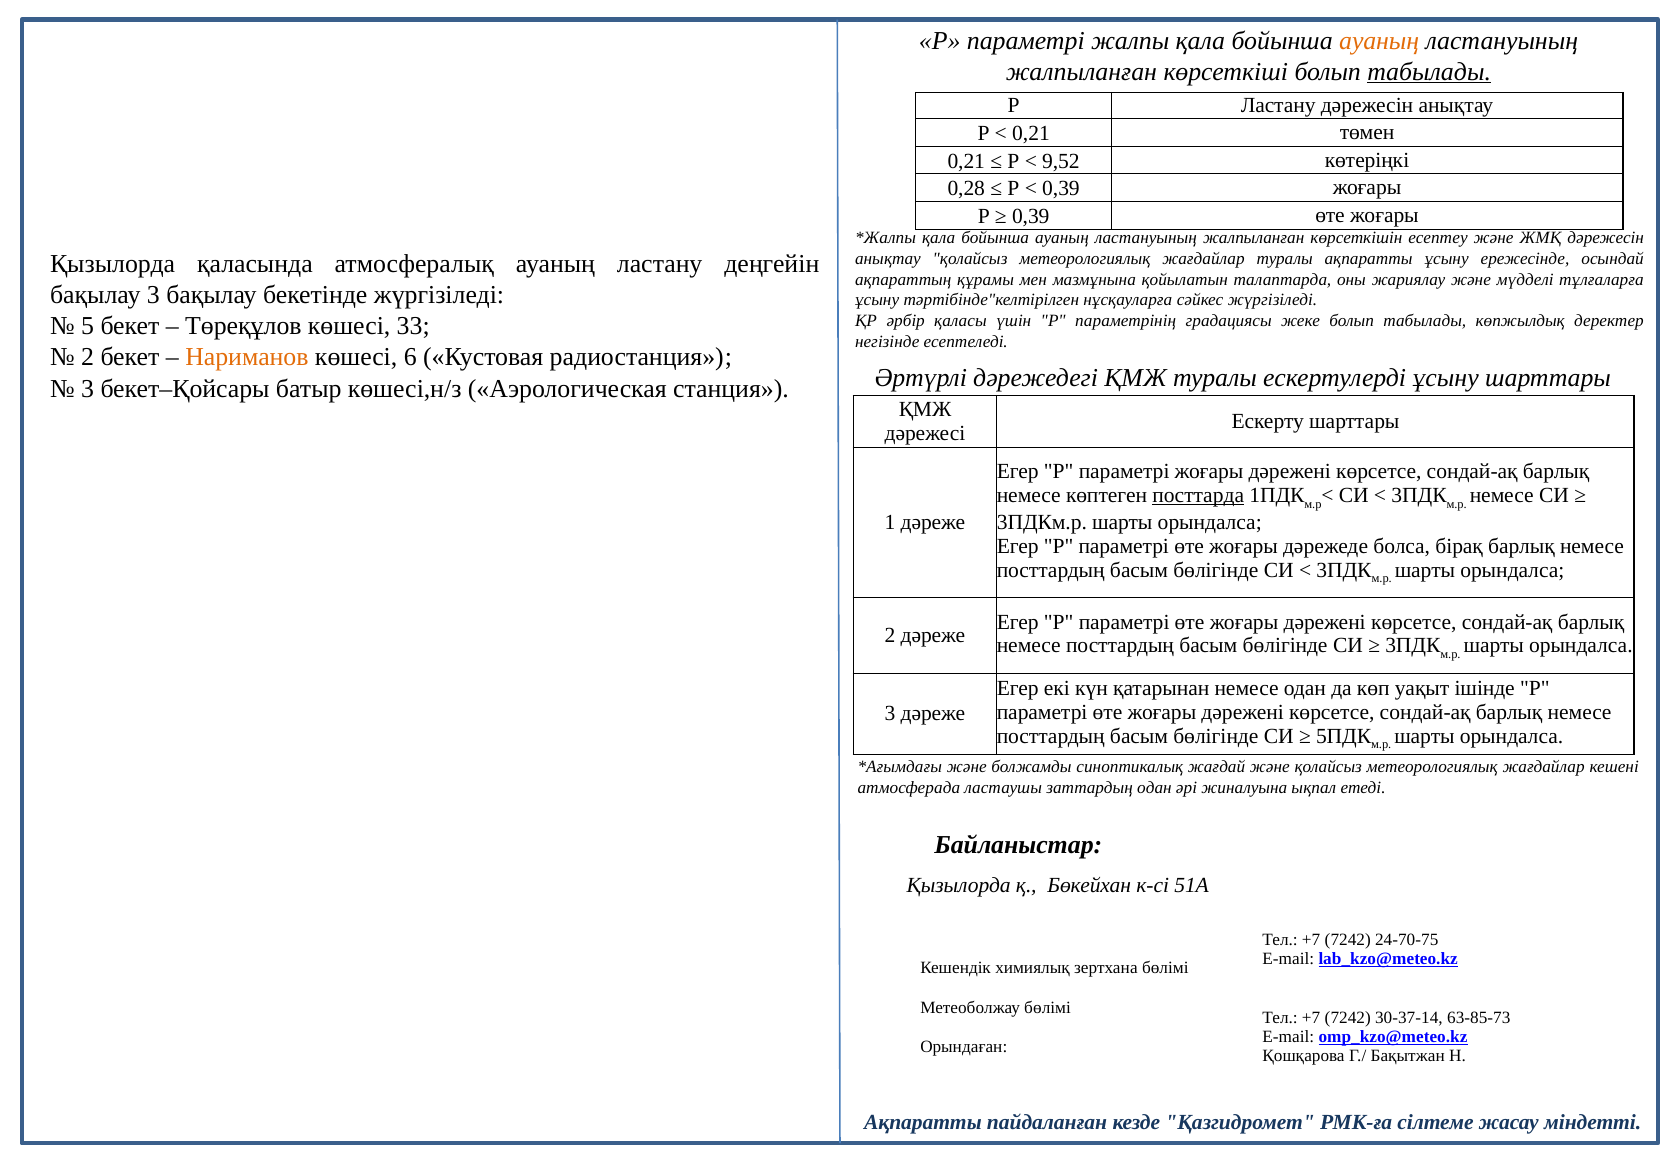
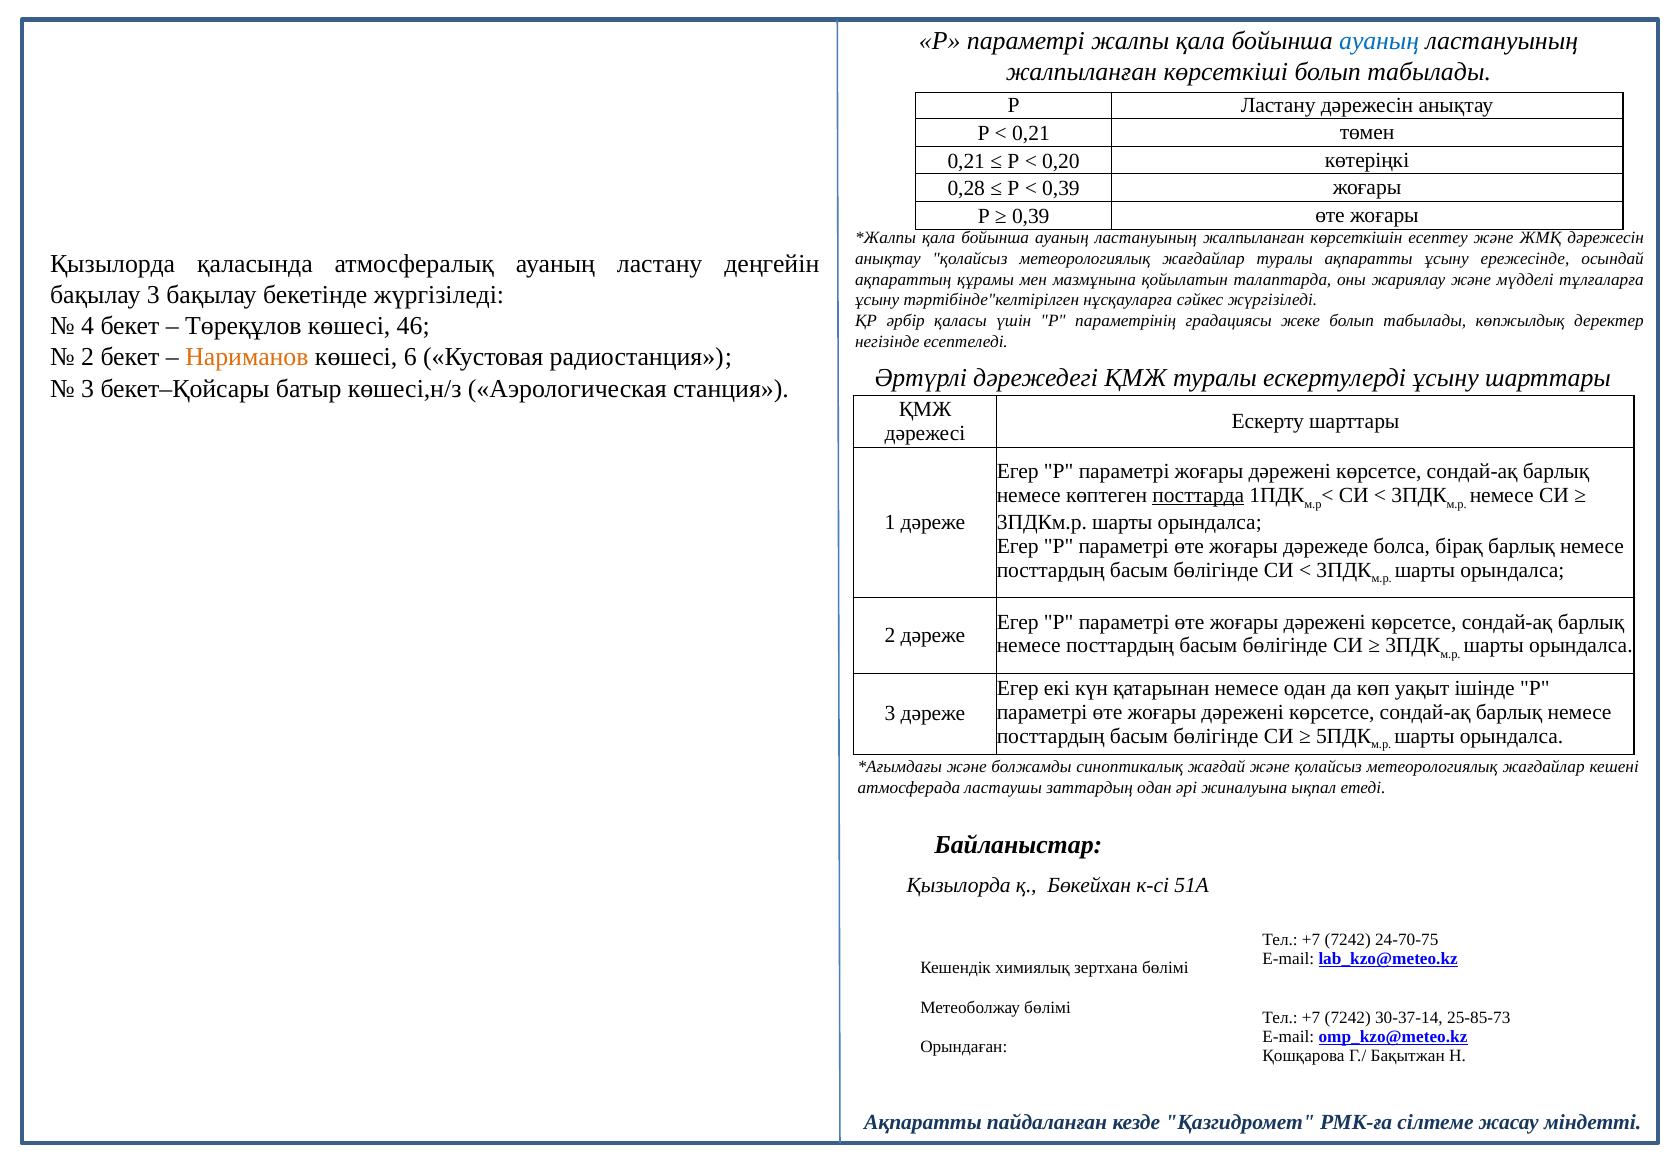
ауаның colour: orange -> blue (1379, 41)
табылады underline: present -> none (1429, 72)
9,52: 9,52 -> 0,20 (1061, 161)
5: 5 -> 4 (88, 326)
33: 33 -> 46 (413, 326)
63-85-73: 63-85-73 -> 25-85-73 (1479, 1018)
